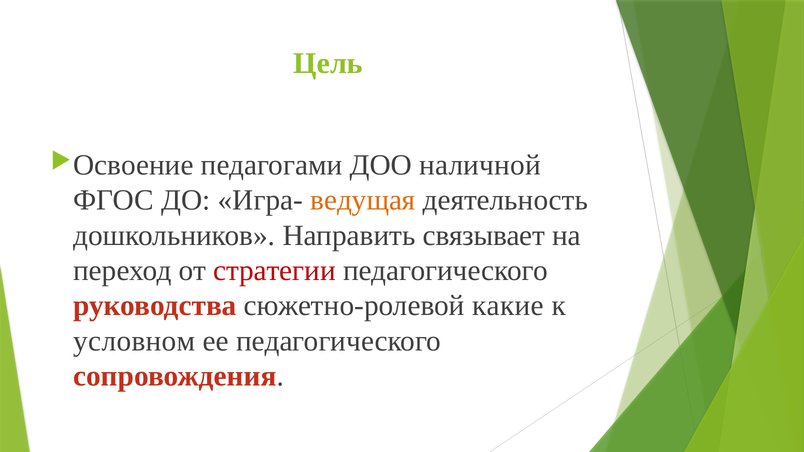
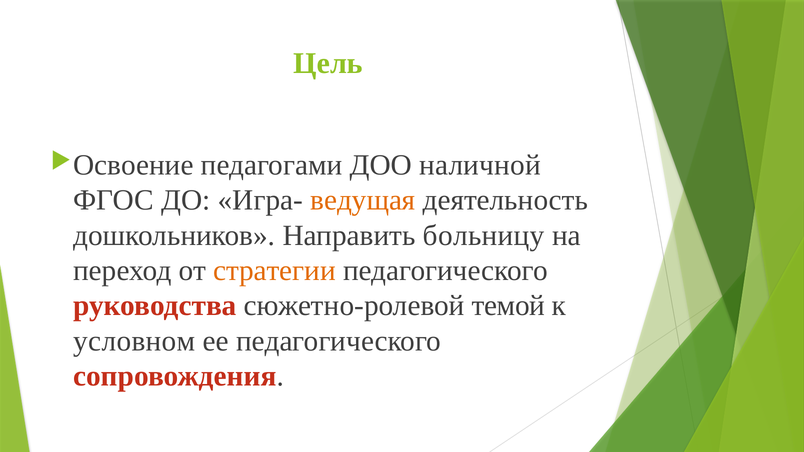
связывает: связывает -> больницу (484, 236)
стратегии colour: red -> orange (275, 271)
какие: какие -> темой (508, 306)
